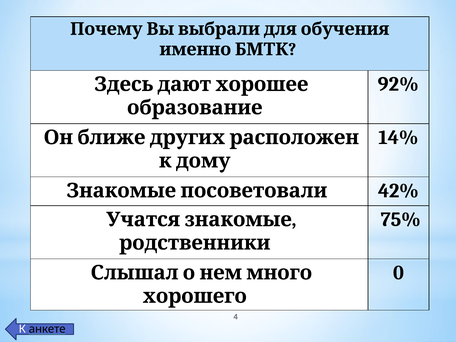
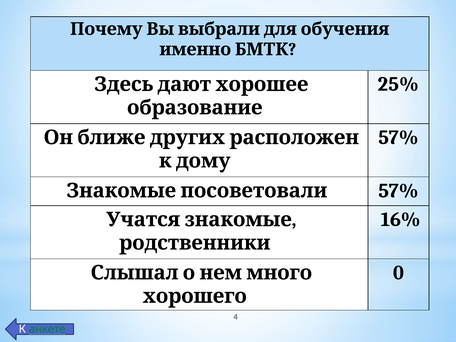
92%: 92% -> 25% (398, 84)
14%: 14% -> 57% (399, 137)
42%: 42% -> 57% (399, 191)
75%: 75% -> 16% (401, 220)
анкете colour: black -> green (47, 329)
